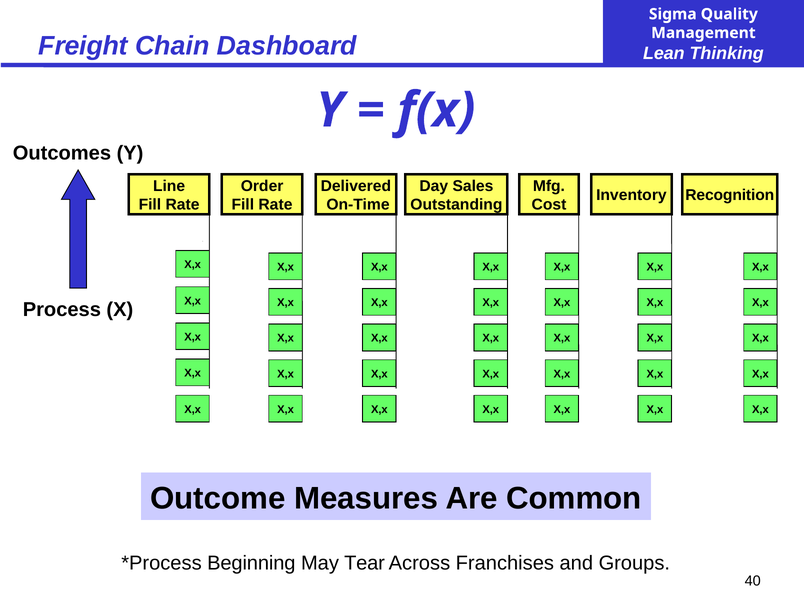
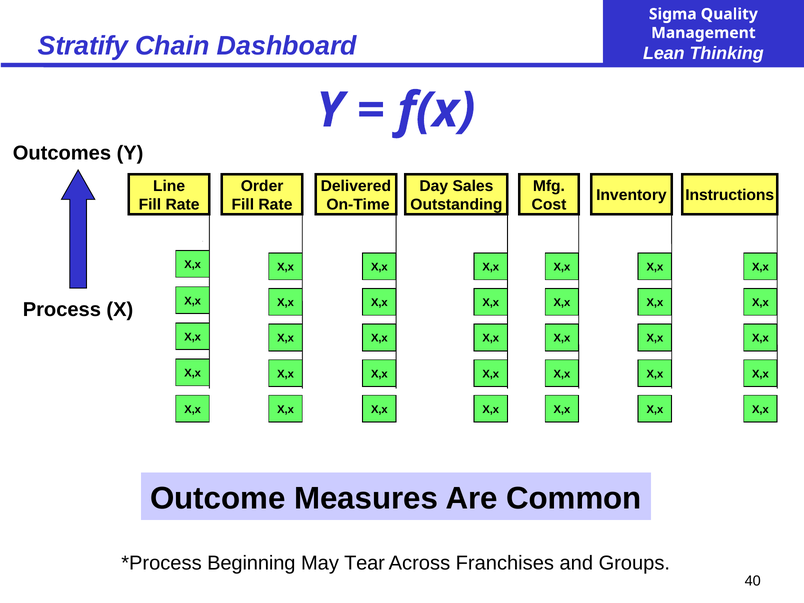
Freight: Freight -> Stratify (83, 46)
Recognition: Recognition -> Instructions (730, 195)
